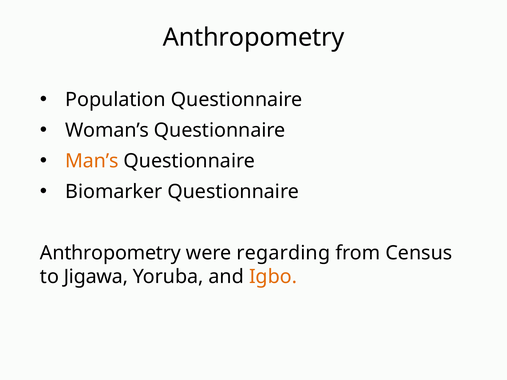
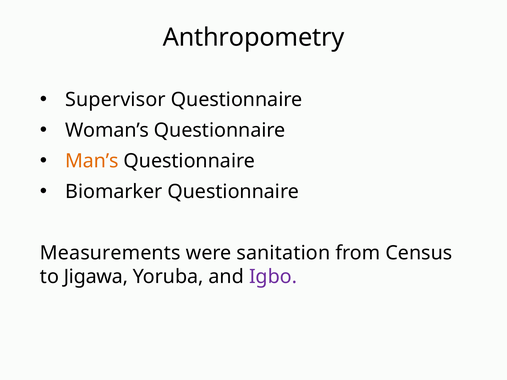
Population: Population -> Supervisor (115, 100)
Anthropometry: Anthropometry -> Measurements (110, 253)
regarding: regarding -> sanitation (283, 253)
Igbo colour: orange -> purple (273, 277)
